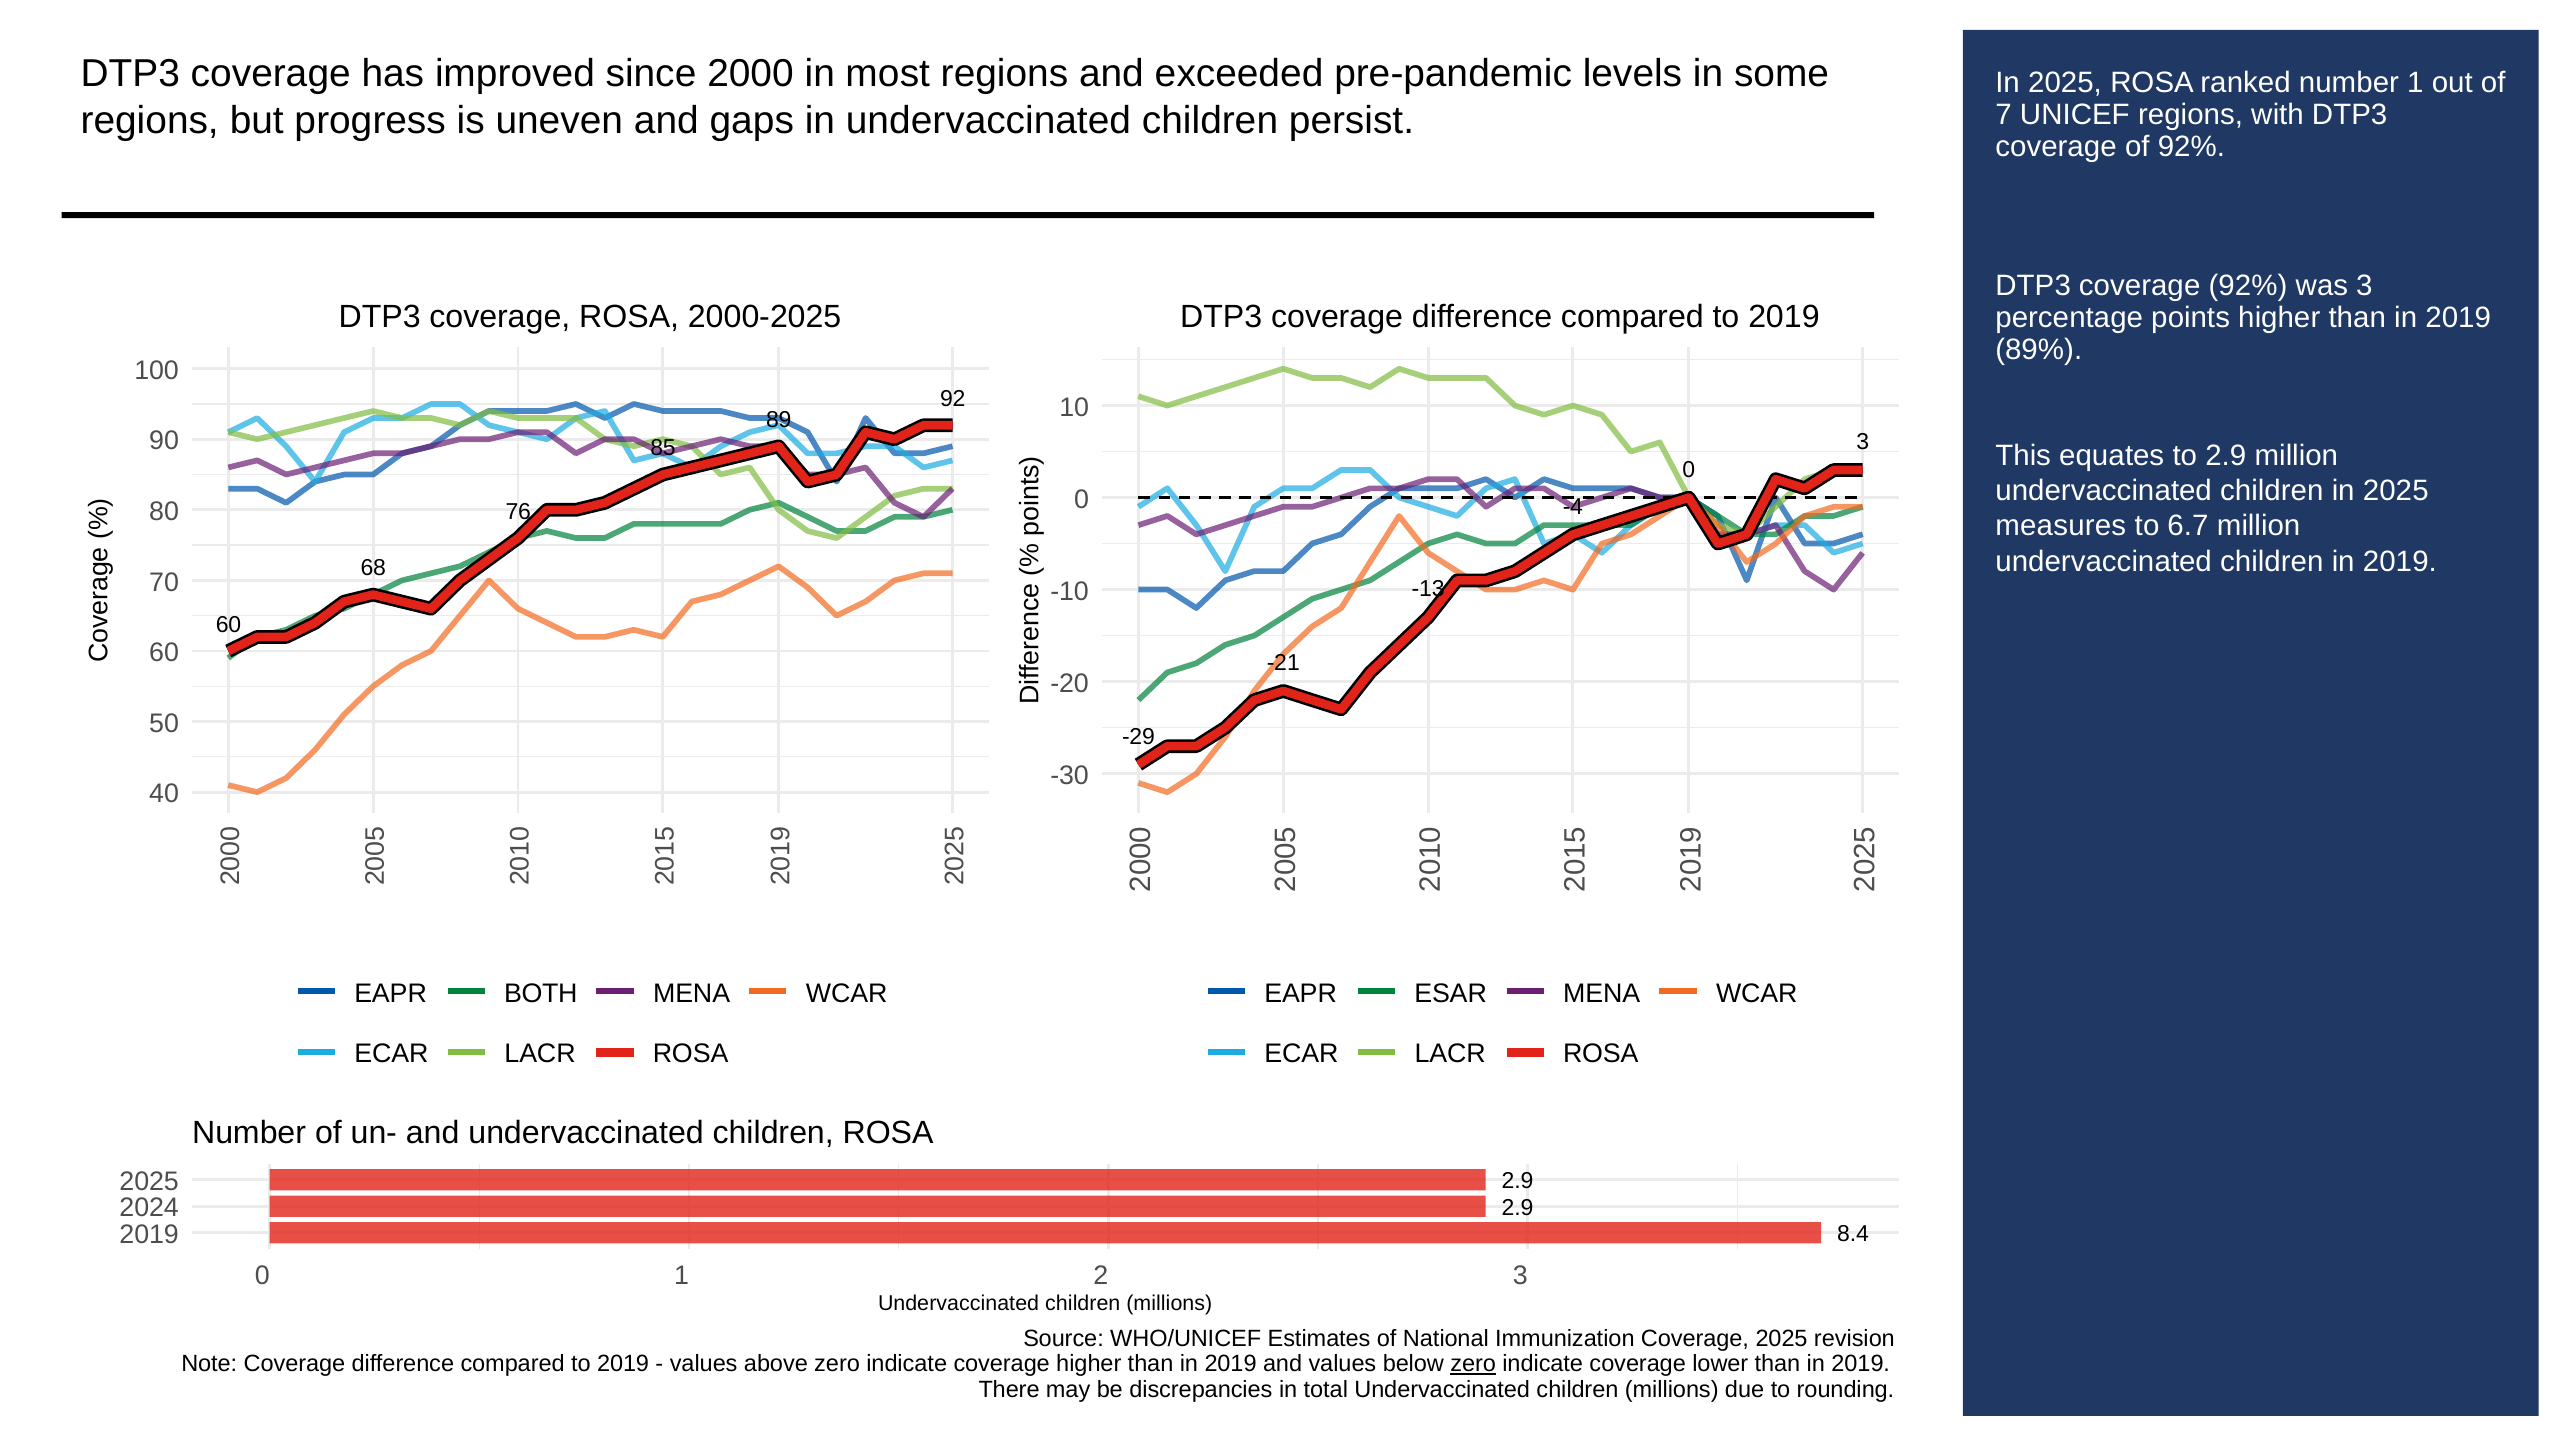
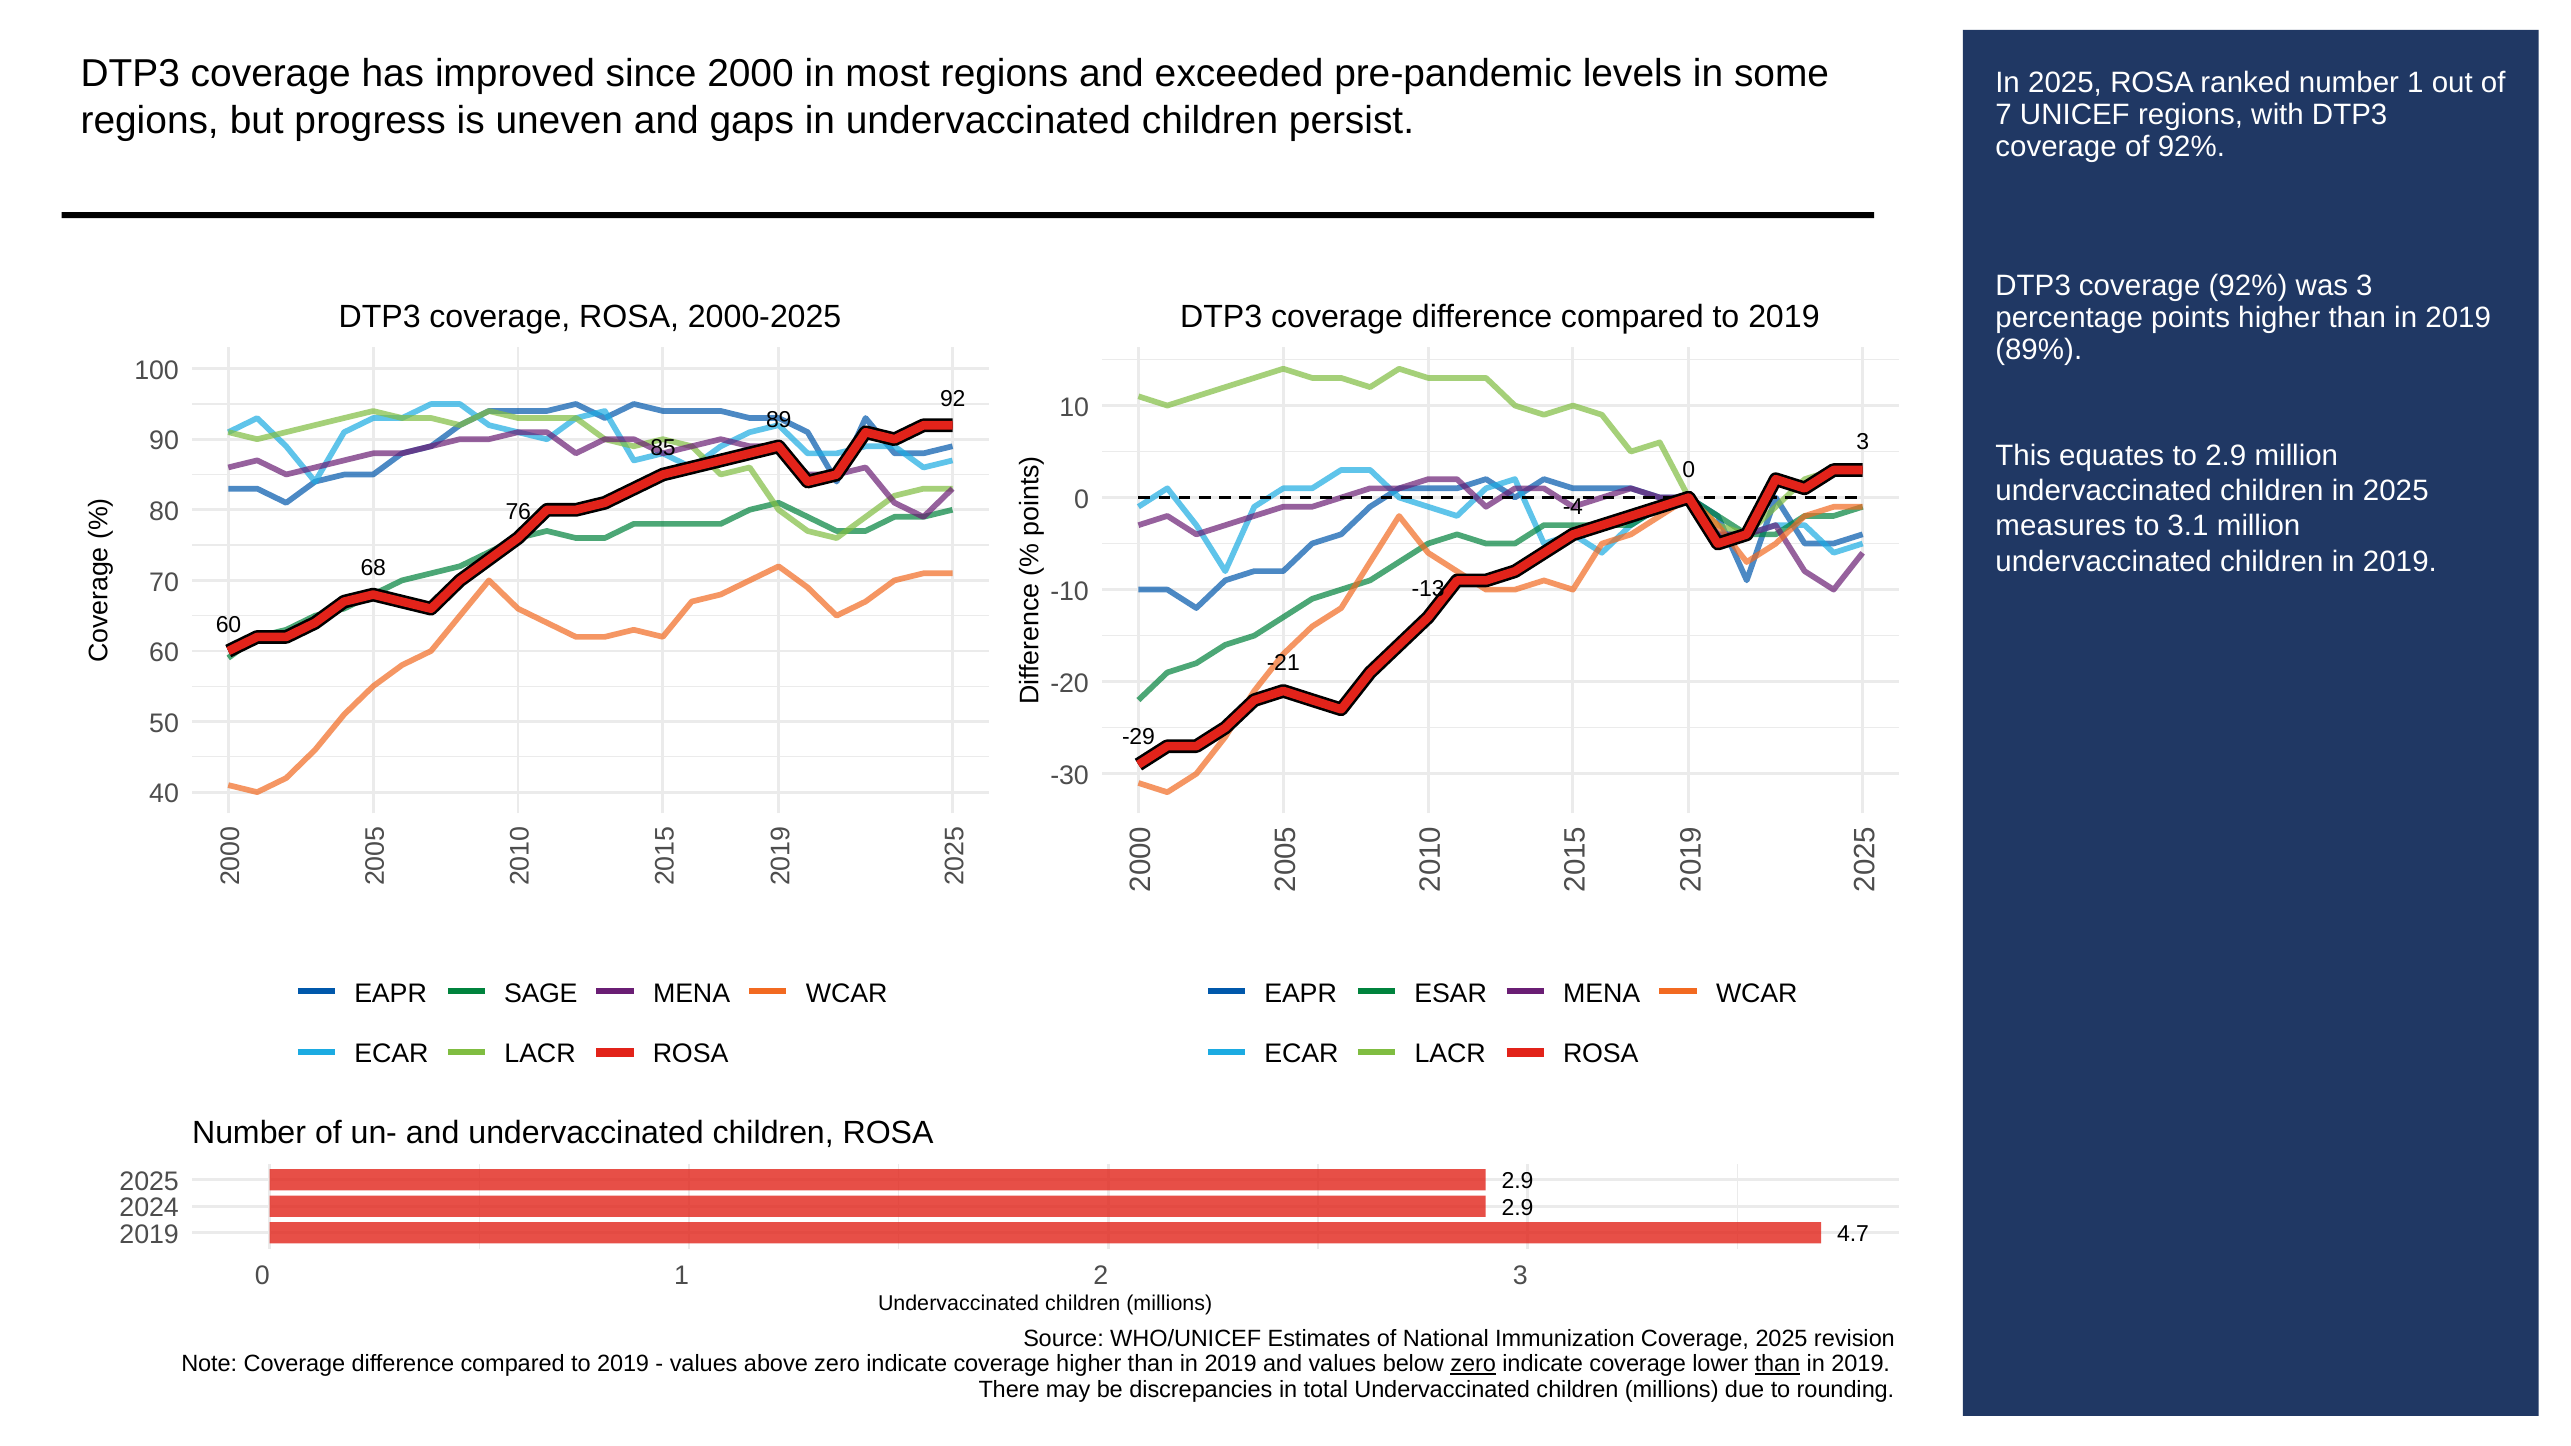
6.7: 6.7 -> 3.1 (2188, 526)
BOTH: BOTH -> SAGE (541, 993)
8.4: 8.4 -> 4.7 (1853, 1234)
than underline: none -> present (1777, 1364)
